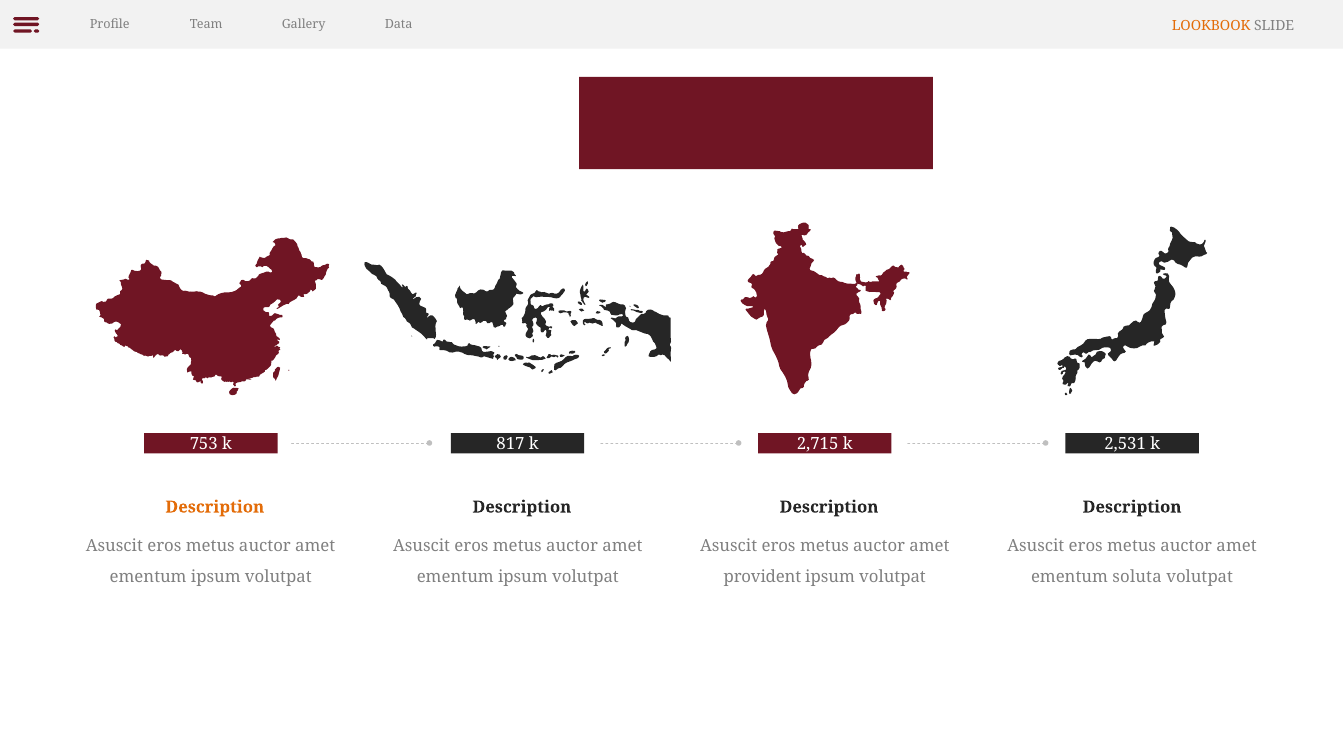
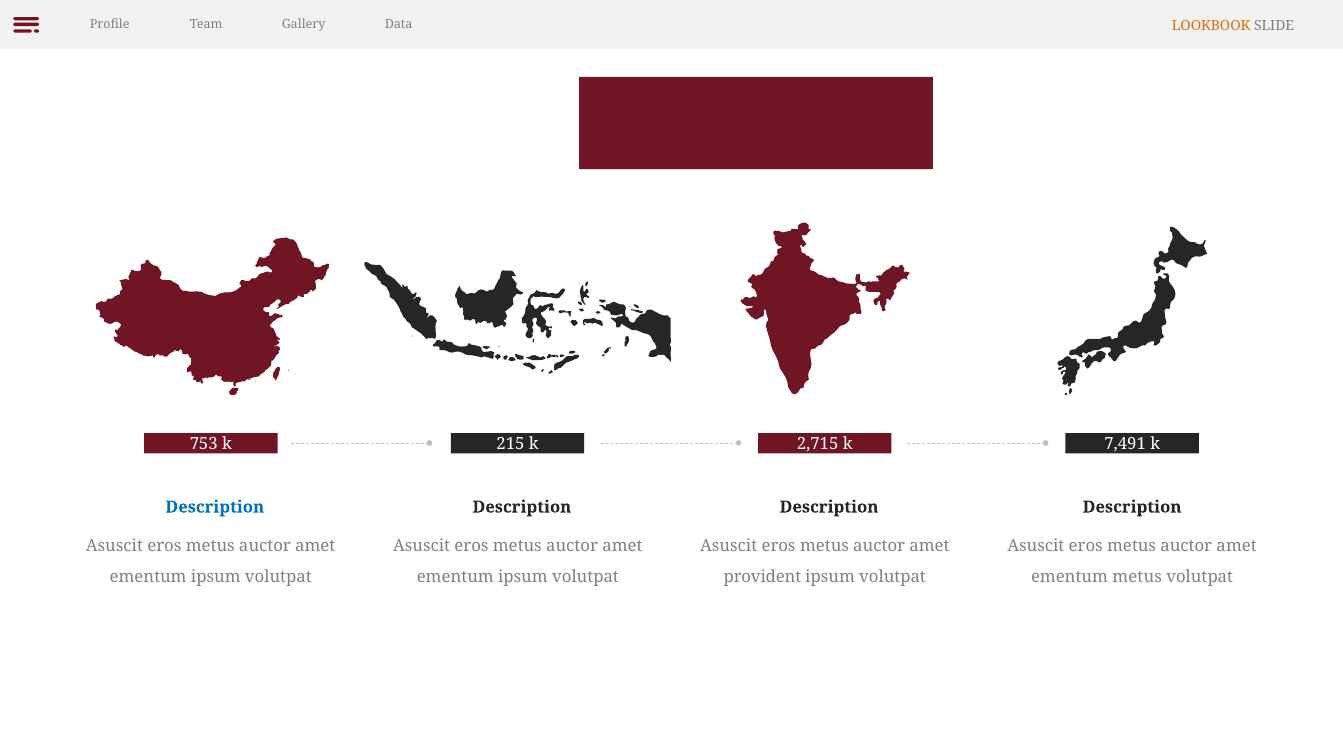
817: 817 -> 215 (510, 445)
2,531: 2,531 -> 7,491 (1125, 445)
Description colour: orange -> blue (215, 507)
ementum soluta: soluta -> metus (1137, 577)
